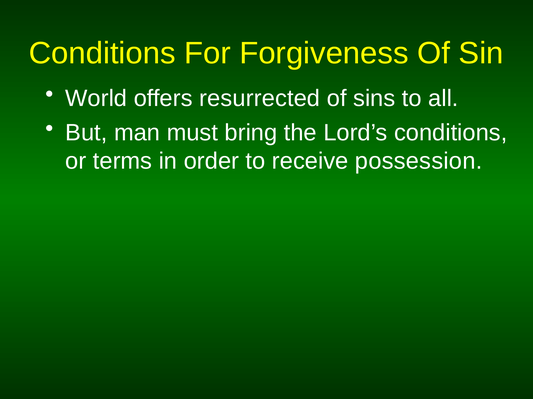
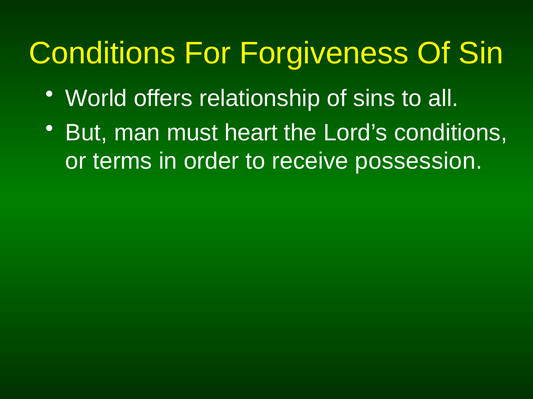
resurrected: resurrected -> relationship (260, 98)
bring: bring -> heart (251, 133)
